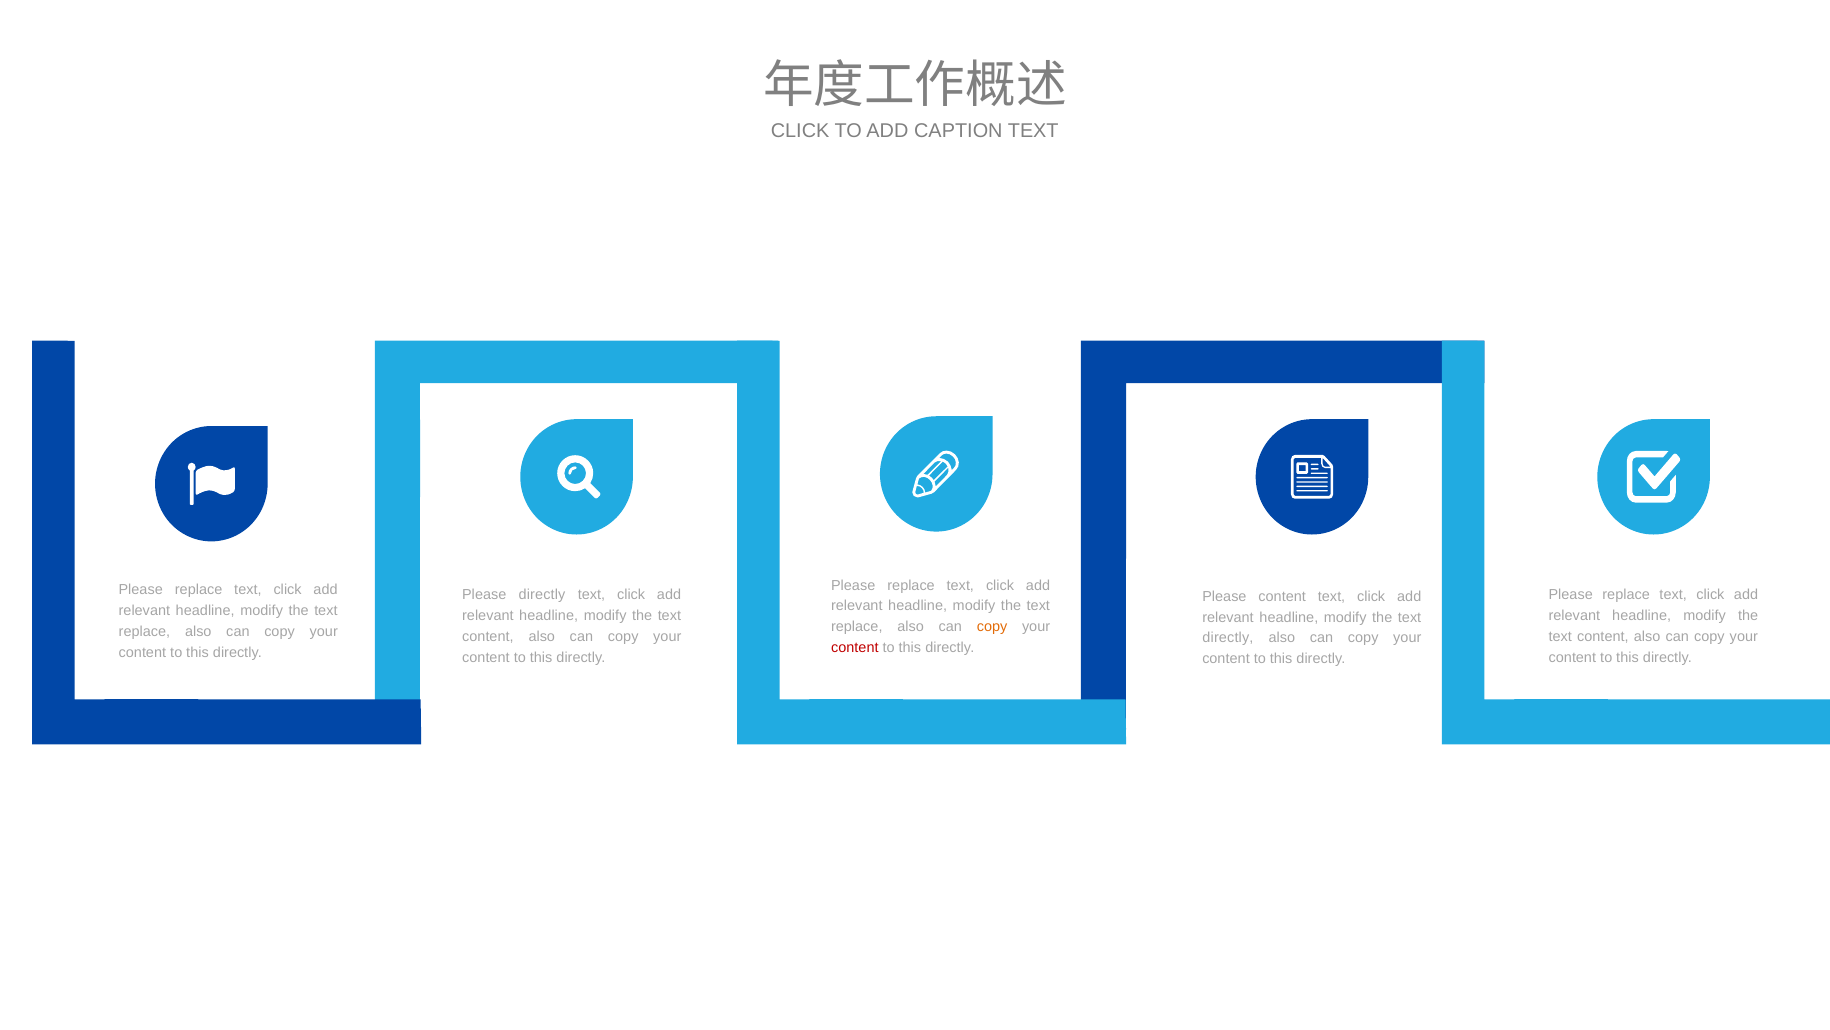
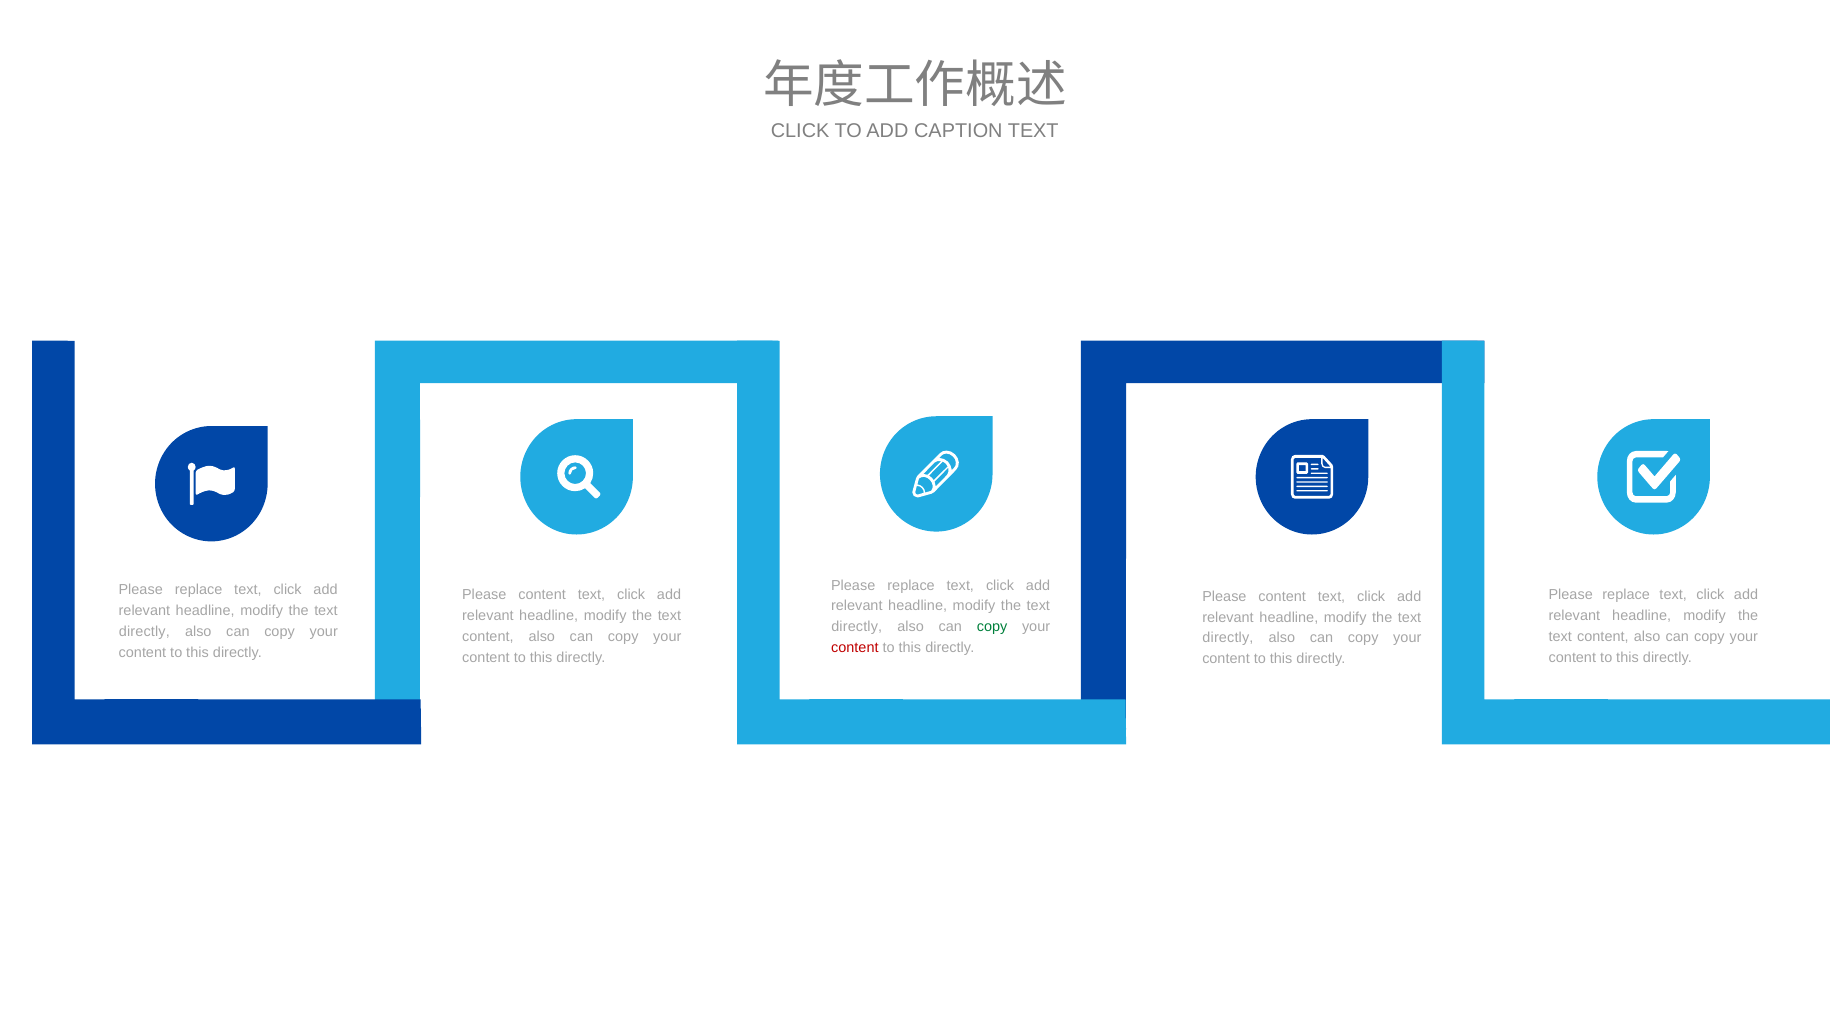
directly: directly -> content (542, 595)
replace: replace -> directly (857, 627)
copy colour: orange -> green (992, 627)
replace: replace -> directly (144, 631)
